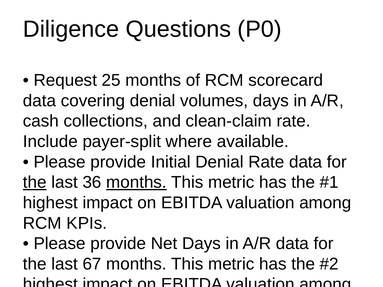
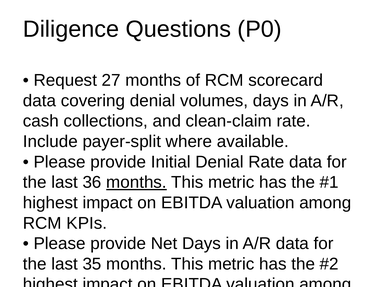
25: 25 -> 27 (111, 80)
the underline: present -> none (35, 182)
67: 67 -> 35 (92, 264)
